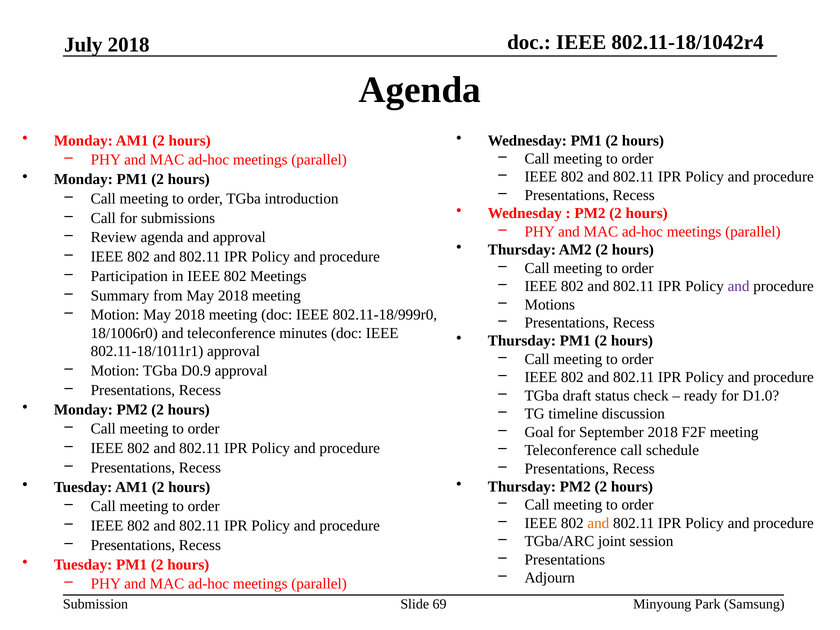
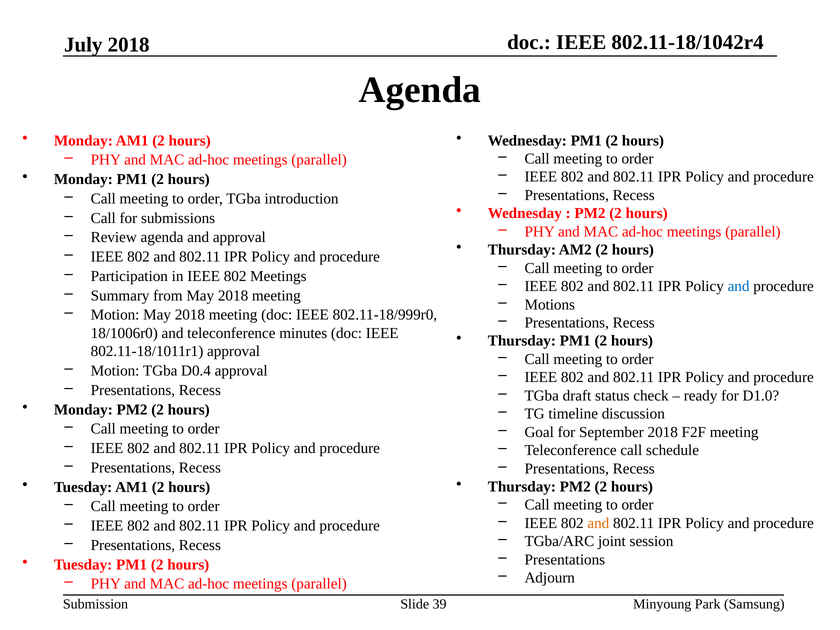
and colour: purple -> blue (739, 286)
D0.9: D0.9 -> D0.4 (196, 371)
69: 69 -> 39 (440, 604)
